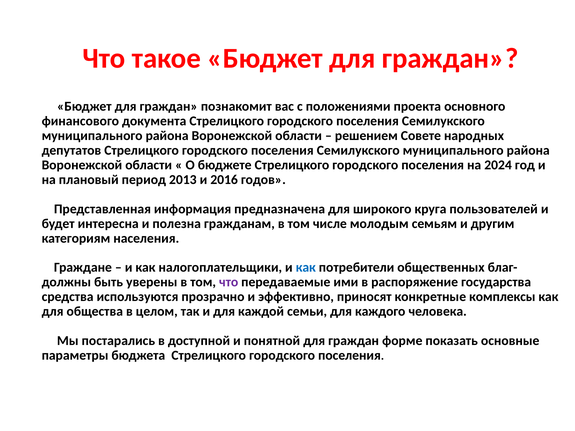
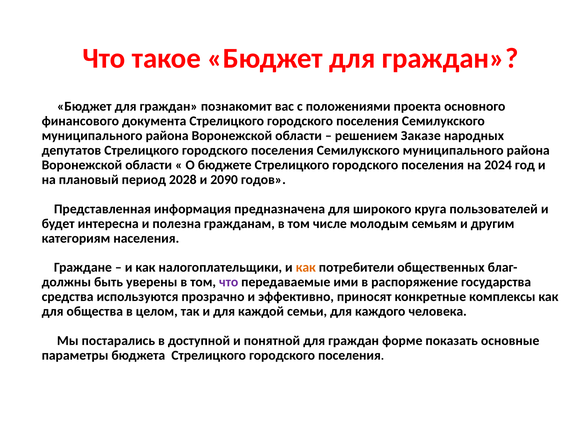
Совете: Совете -> Заказе (421, 136)
2013: 2013 -> 2028 (183, 180)
2016: 2016 -> 2090 (224, 180)
как colour: blue -> orange (306, 268)
